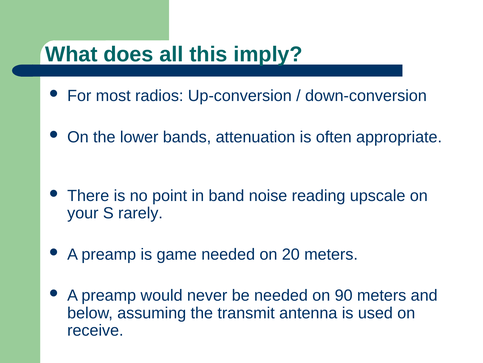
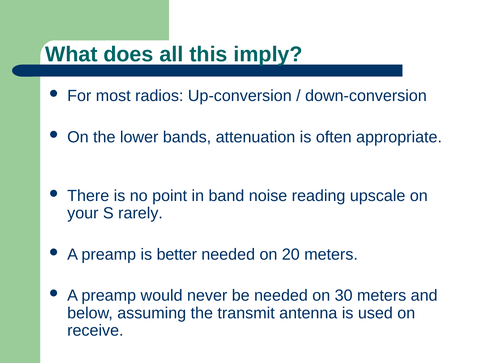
game: game -> better (177, 254)
90: 90 -> 30 (344, 295)
